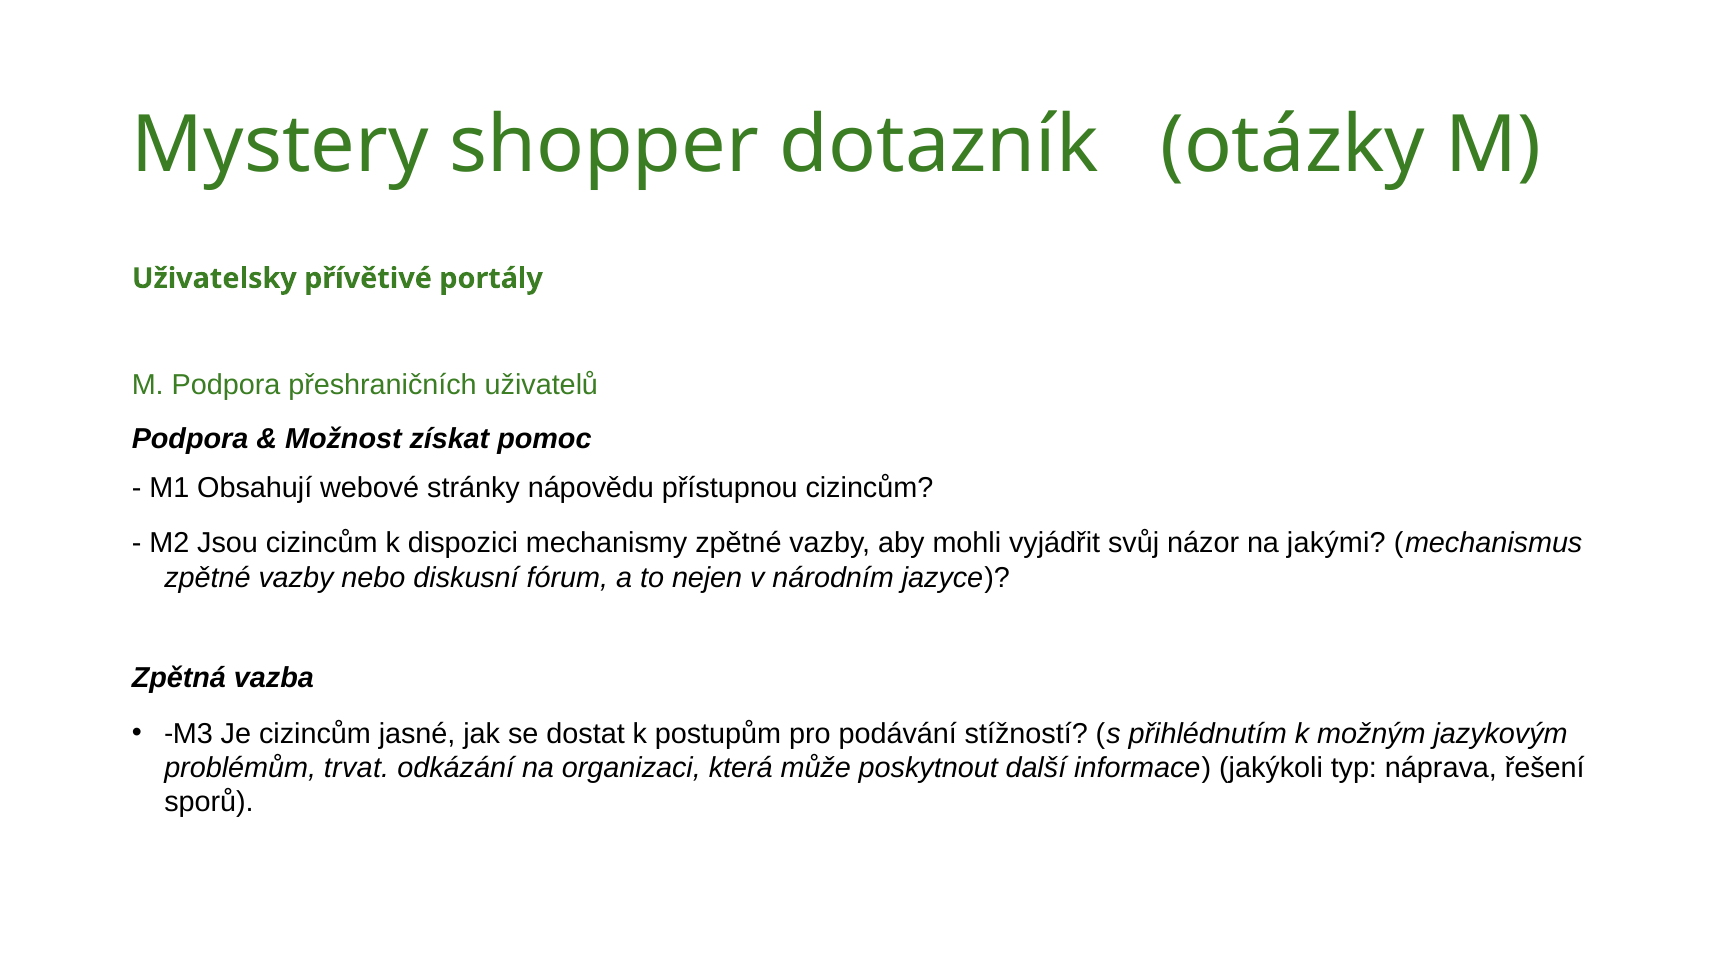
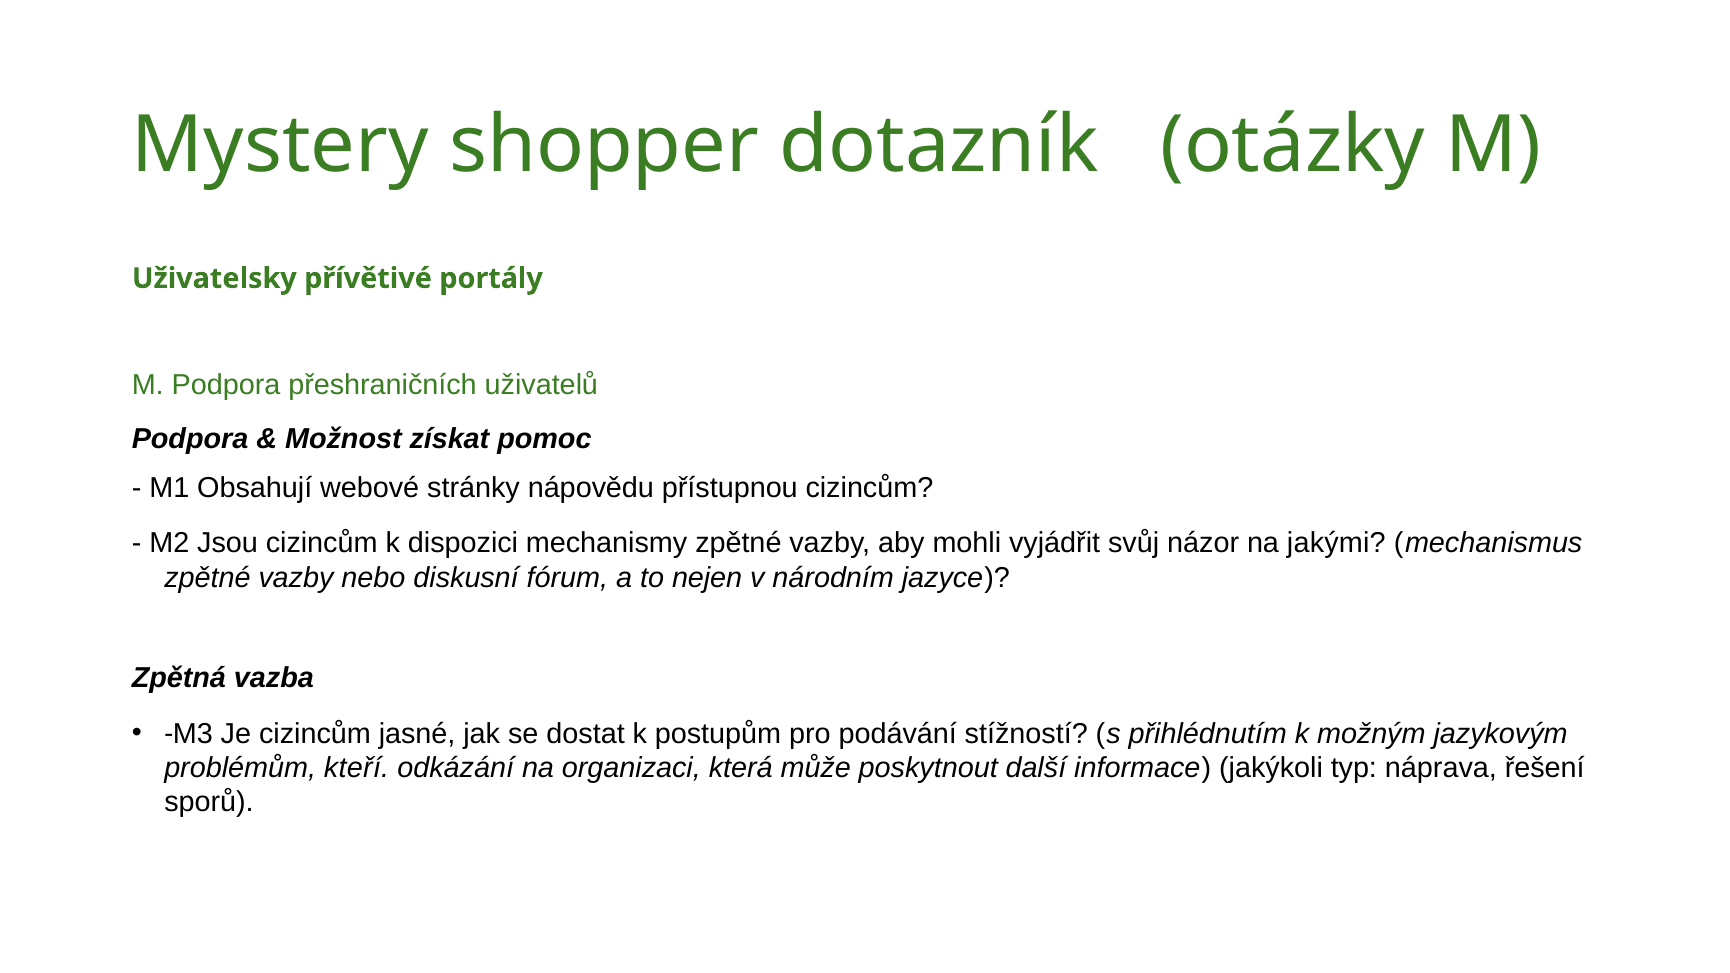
trvat: trvat -> kteří (357, 768)
